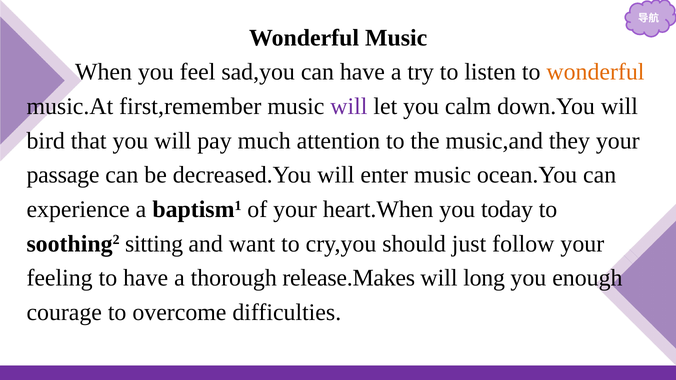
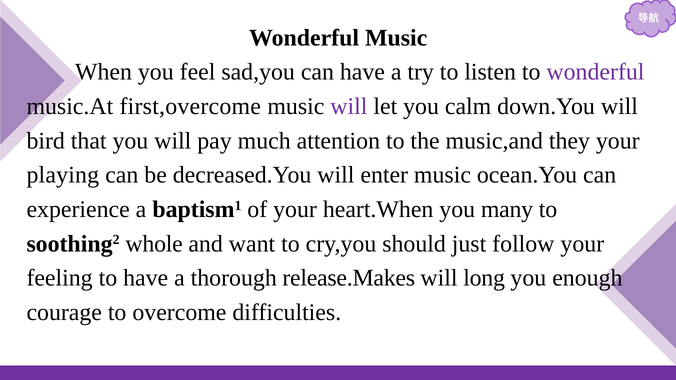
wonderful colour: orange -> purple (595, 72)
first,remember: first,remember -> first,overcome (190, 106)
passage: passage -> playing (63, 175)
today: today -> many (507, 209)
sitting: sitting -> whole (154, 244)
